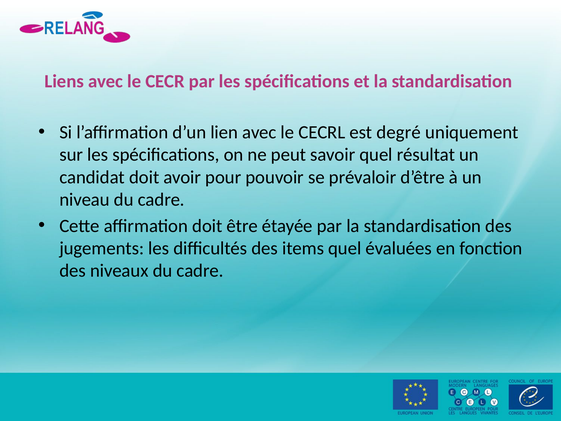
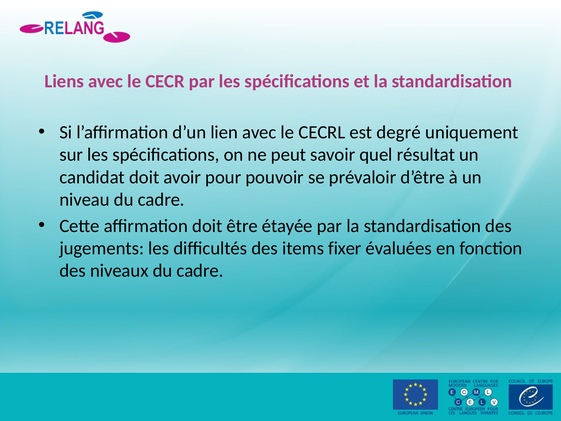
items quel: quel -> fixer (345, 248)
